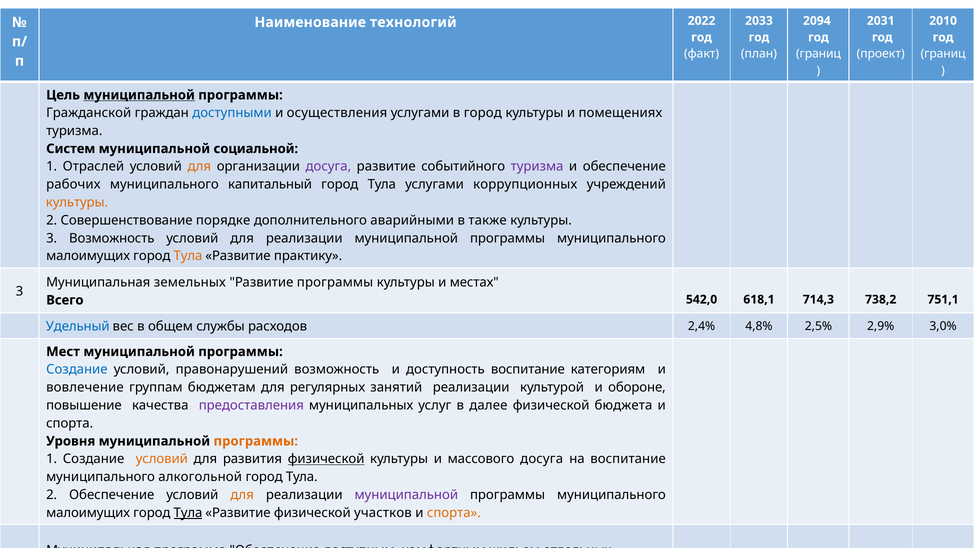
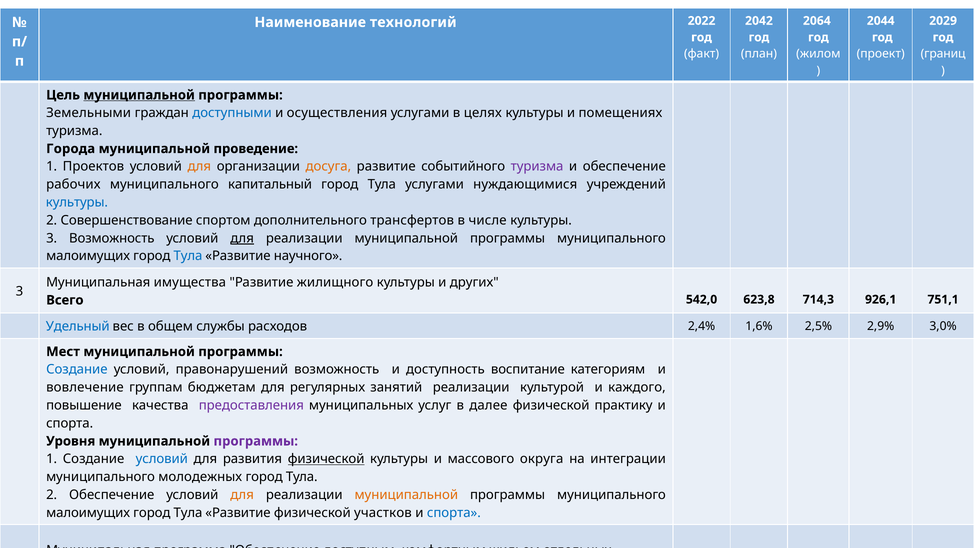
2033: 2033 -> 2042 (759, 21)
2094: 2094 -> 2064 (817, 21)
2031: 2031 -> 2044 (881, 21)
2010: 2010 -> 2029 (943, 21)
границ: границ -> жилом (818, 54)
Гражданской: Гражданской -> Земельными (89, 113)
в город: город -> целях (483, 113)
Систем: Систем -> Города (71, 149)
социальной: социальной -> проведение (256, 149)
Отраслей: Отраслей -> Проектов (93, 167)
досуга colour: purple -> orange (328, 167)
коррупционных: коррупционных -> нуждающимися (525, 184)
культуры colour: orange -> blue (77, 202)
порядке: порядке -> спортом (223, 220)
аварийными: аварийными -> трансфертов (412, 220)
также: также -> числе (488, 220)
для underline: none -> present (242, 238)
Тула colour: orange -> blue (188, 256)
практику: практику -> научного (308, 256)
земельных: земельных -> имущества (190, 282)
Развитие программы: программы -> жилищного (335, 282)
местах: местах -> других (474, 282)
618,1: 618,1 -> 623,8 (759, 299)
738,2: 738,2 -> 926,1 (881, 299)
2,4% 4,8%: 4,8% -> 1,6% (759, 326)
обороне: обороне -> каждого (637, 387)
бюджета: бюджета -> практику (624, 405)
программы colour: orange -> purple (256, 441)
условий colour: orange -> blue (162, 459)
массового досуга: досуга -> округа (542, 459)
на воспитание: воспитание -> интеграции (628, 459)
алкогольной: алкогольной -> молодежных (200, 477)
муниципальной colour: purple -> orange (406, 495)
Тула underline: present -> none (188, 513)
спорта colour: orange -> blue (454, 513)
